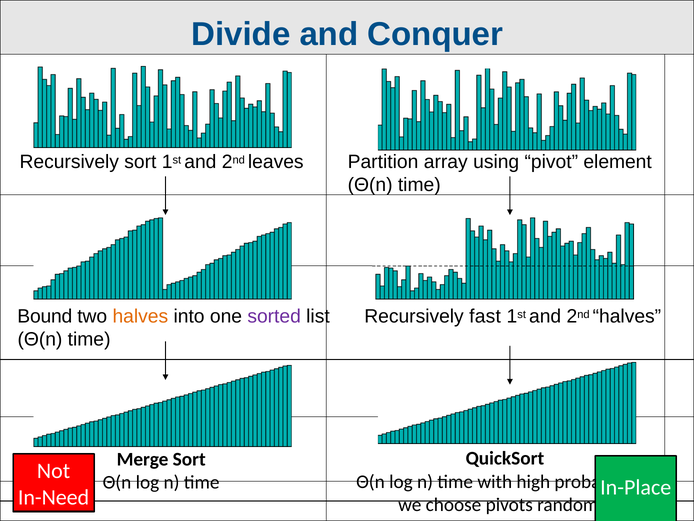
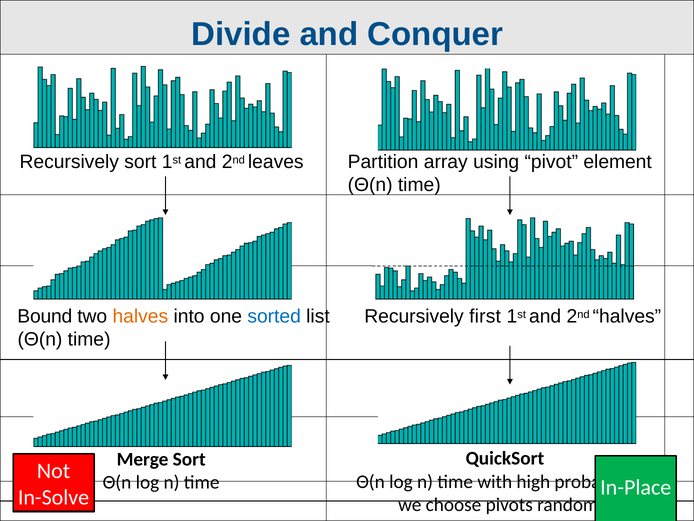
sorted colour: purple -> blue (274, 316)
fast: fast -> first (485, 316)
In-Need: In-Need -> In-Solve (54, 497)
